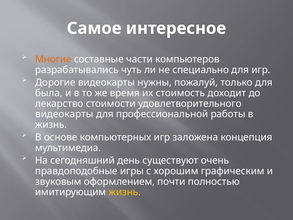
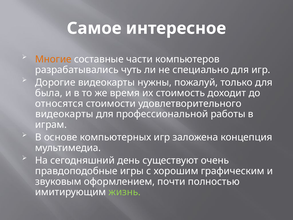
лекарство: лекарство -> относятся (59, 103)
жизнь: жизнь -> играм (51, 125)
жизнь colour: yellow -> light green (125, 192)
